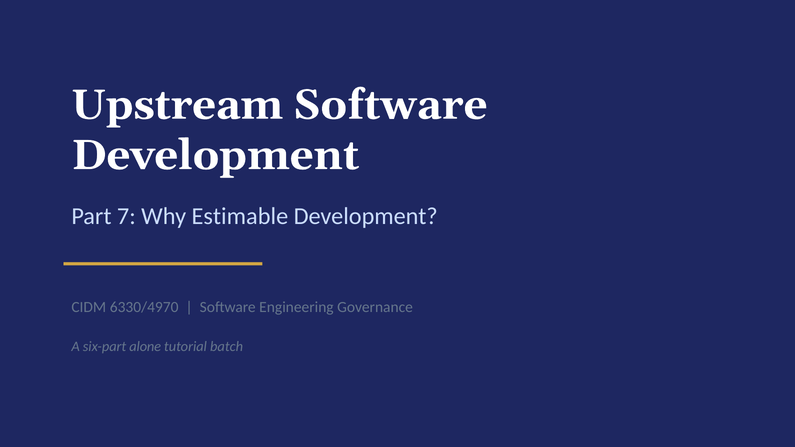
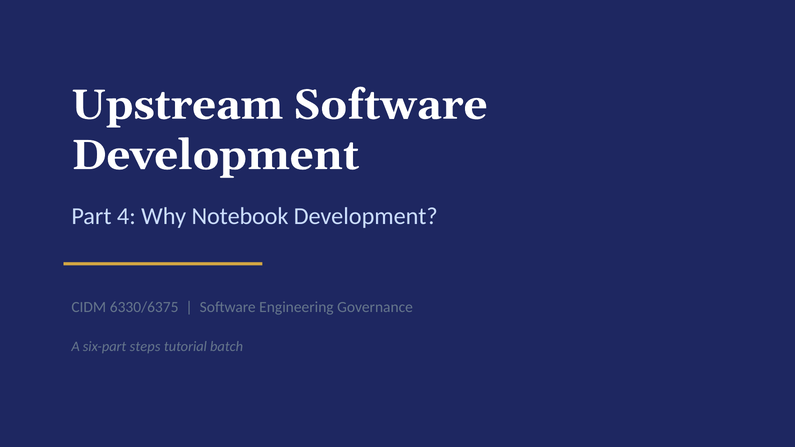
7: 7 -> 4 (126, 216)
Estimable: Estimable -> Notebook (240, 216)
6330/4970: 6330/4970 -> 6330/6375 (144, 307)
alone: alone -> steps (145, 347)
